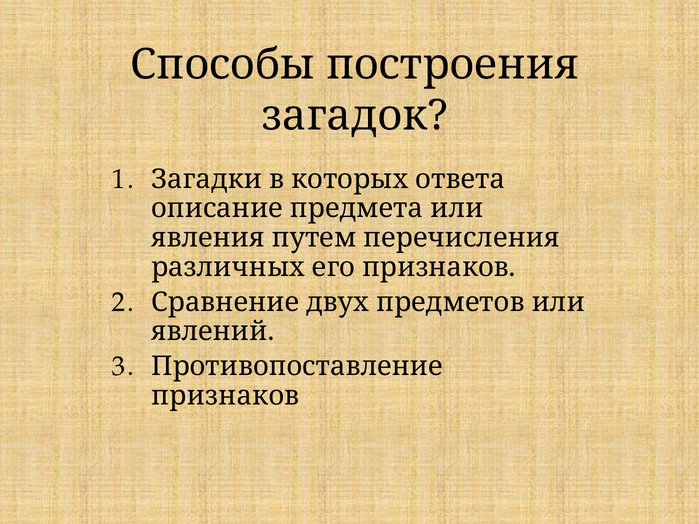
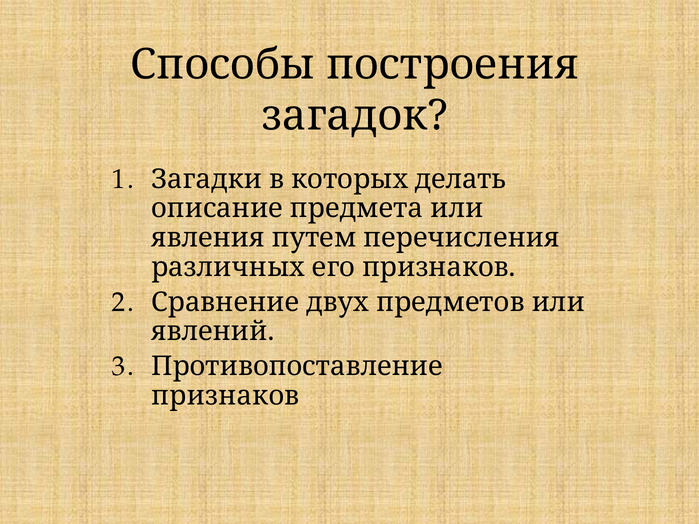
ответа: ответа -> делать (460, 179)
